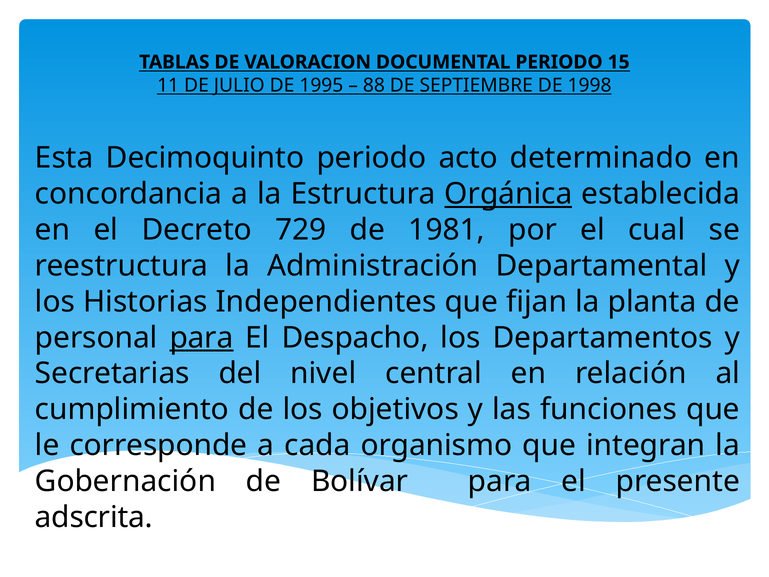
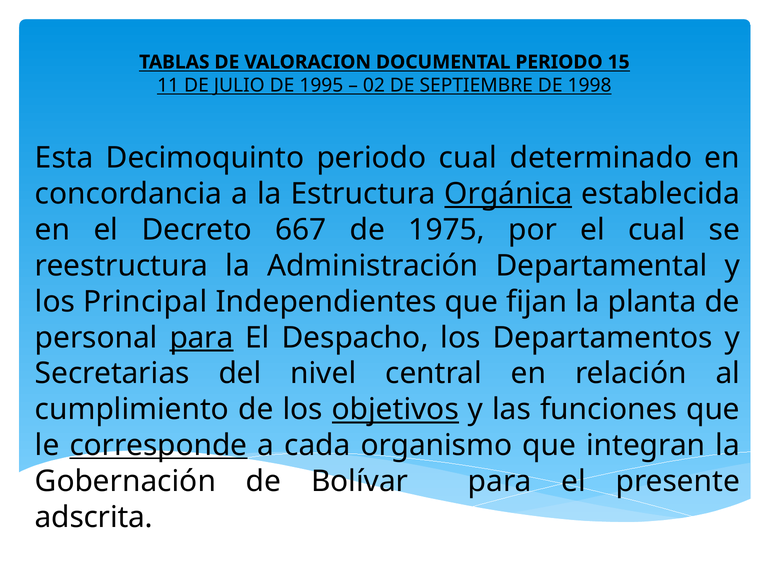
88: 88 -> 02 (374, 85)
periodo acto: acto -> cual (468, 158)
729: 729 -> 667 (301, 230)
1981: 1981 -> 1975 (447, 230)
Historias: Historias -> Principal (145, 302)
objetivos underline: none -> present (395, 409)
corresponde underline: none -> present (158, 445)
